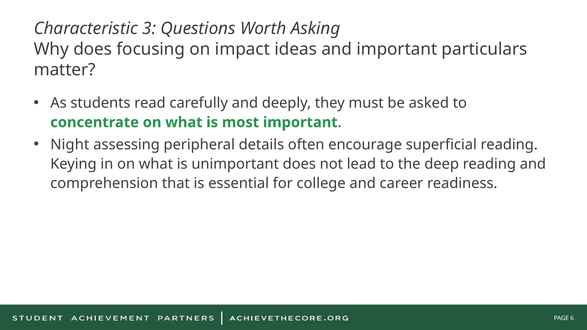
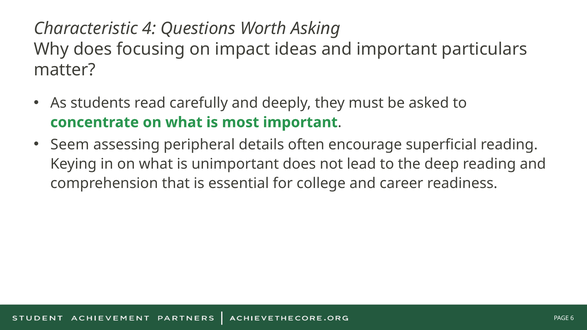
3: 3 -> 4 (149, 29)
Night: Night -> Seem (70, 145)
